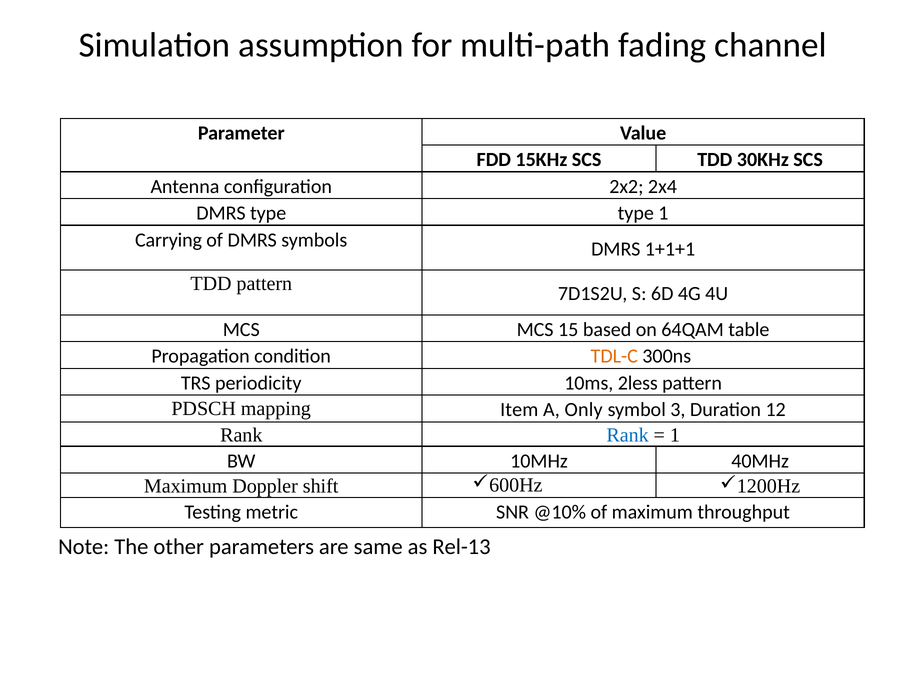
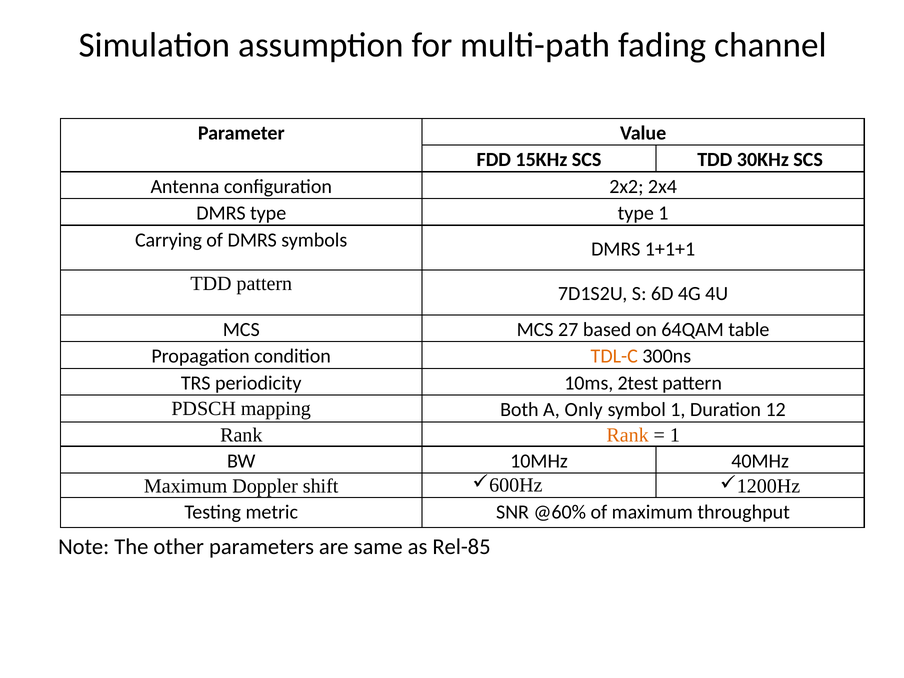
15: 15 -> 27 (568, 330)
2less: 2less -> 2test (638, 383)
Item: Item -> Both (519, 410)
symbol 3: 3 -> 1 (678, 410)
Rank colour: blue -> orange (628, 435)
@10%: @10% -> @60% (560, 512)
Rel-13: Rel-13 -> Rel-85 (461, 547)
